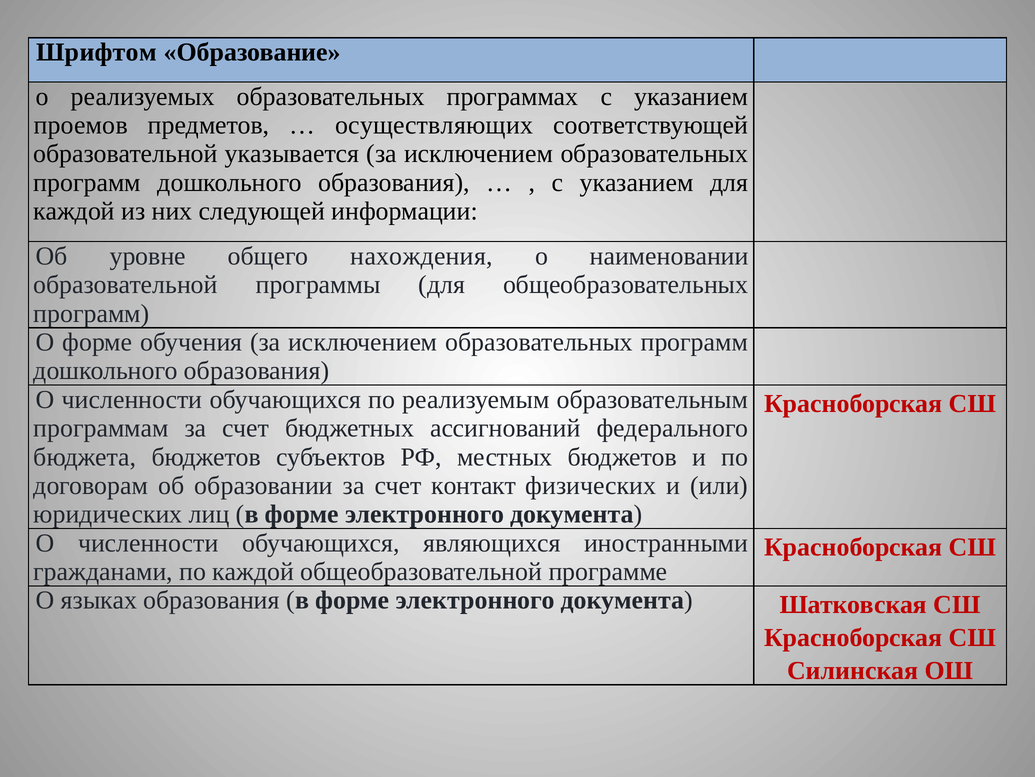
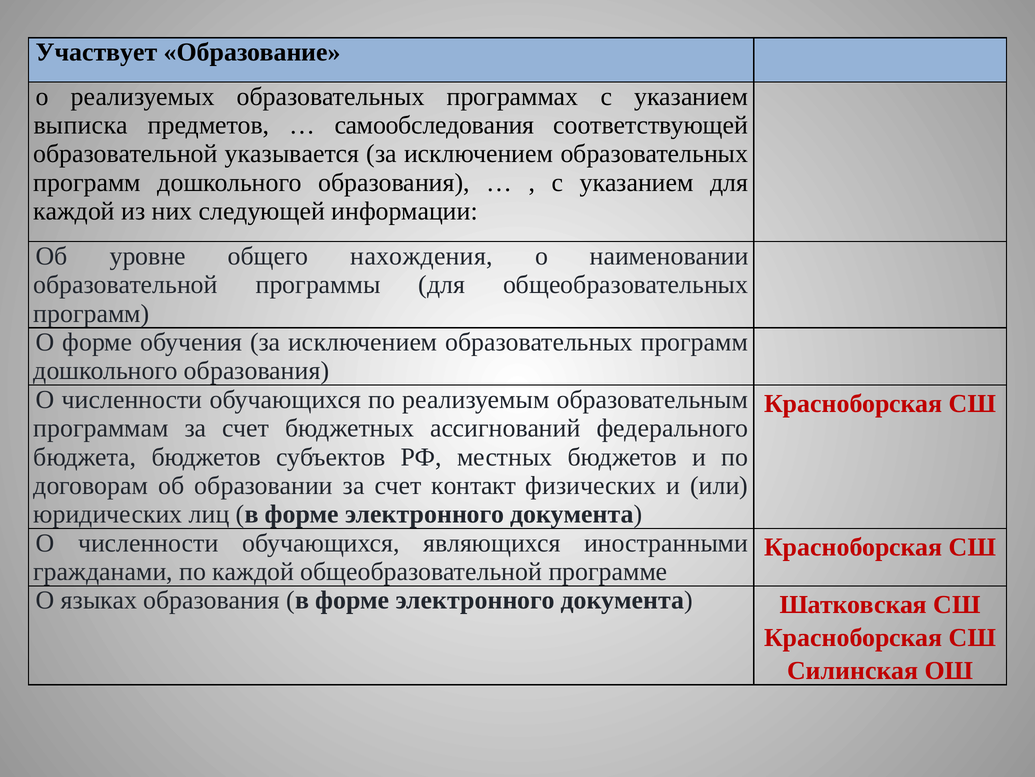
Шрифтом: Шрифтом -> Участвует (97, 52)
проемов: проемов -> выписка (81, 125)
осуществляющих: осуществляющих -> самообследования (434, 125)
